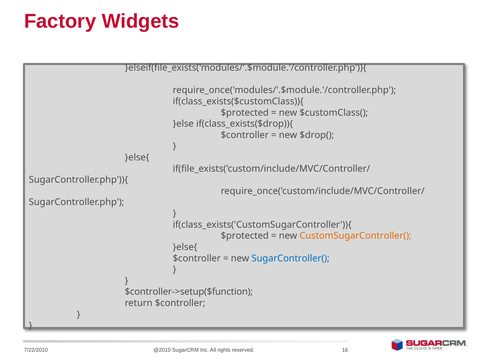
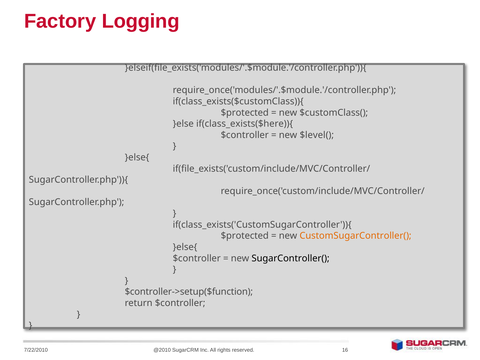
Widgets: Widgets -> Logging (141, 21)
if(class_exists($drop)){: if(class_exists($drop)){ -> if(class_exists($here)){ (245, 124)
$drop(: $drop( -> $level( (317, 135)
SugarController( colour: blue -> black (291, 258)
